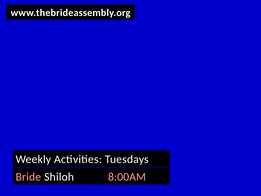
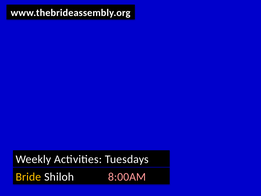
Bride colour: pink -> yellow (28, 177)
